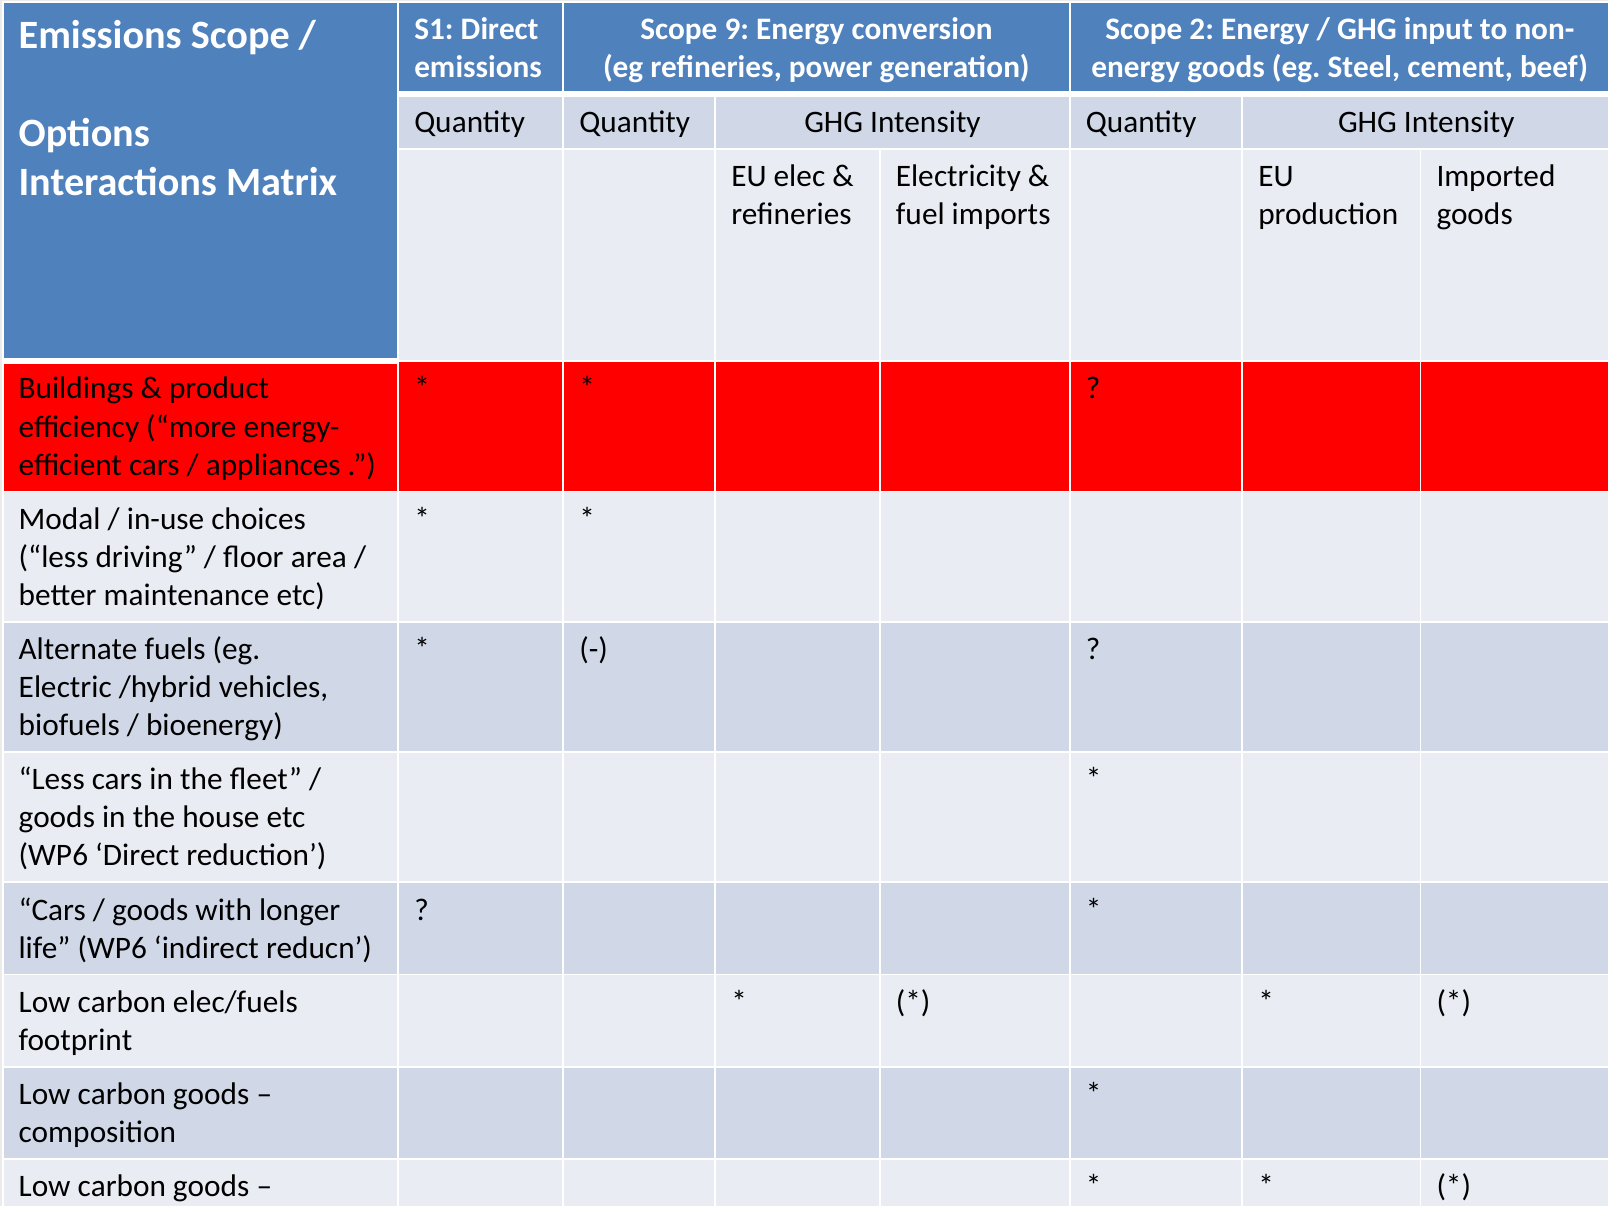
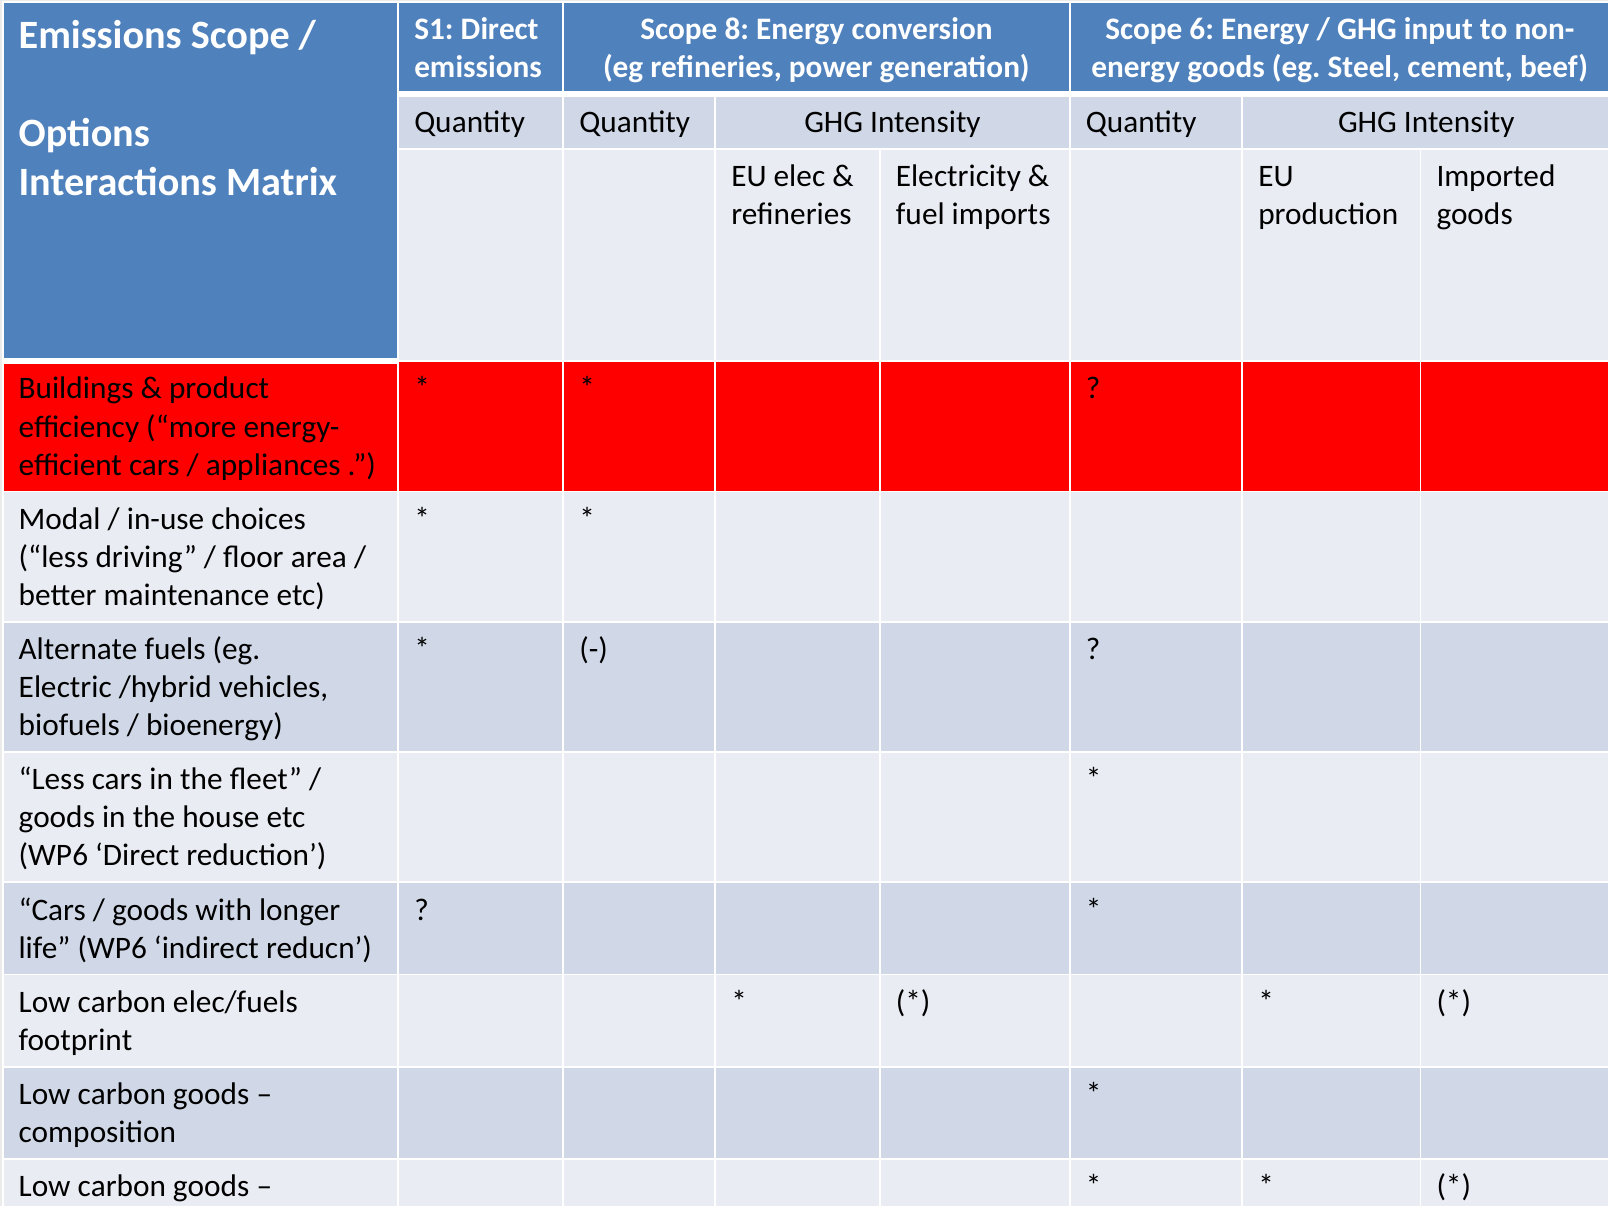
9: 9 -> 8 (737, 30)
2: 2 -> 6 (1202, 30)
